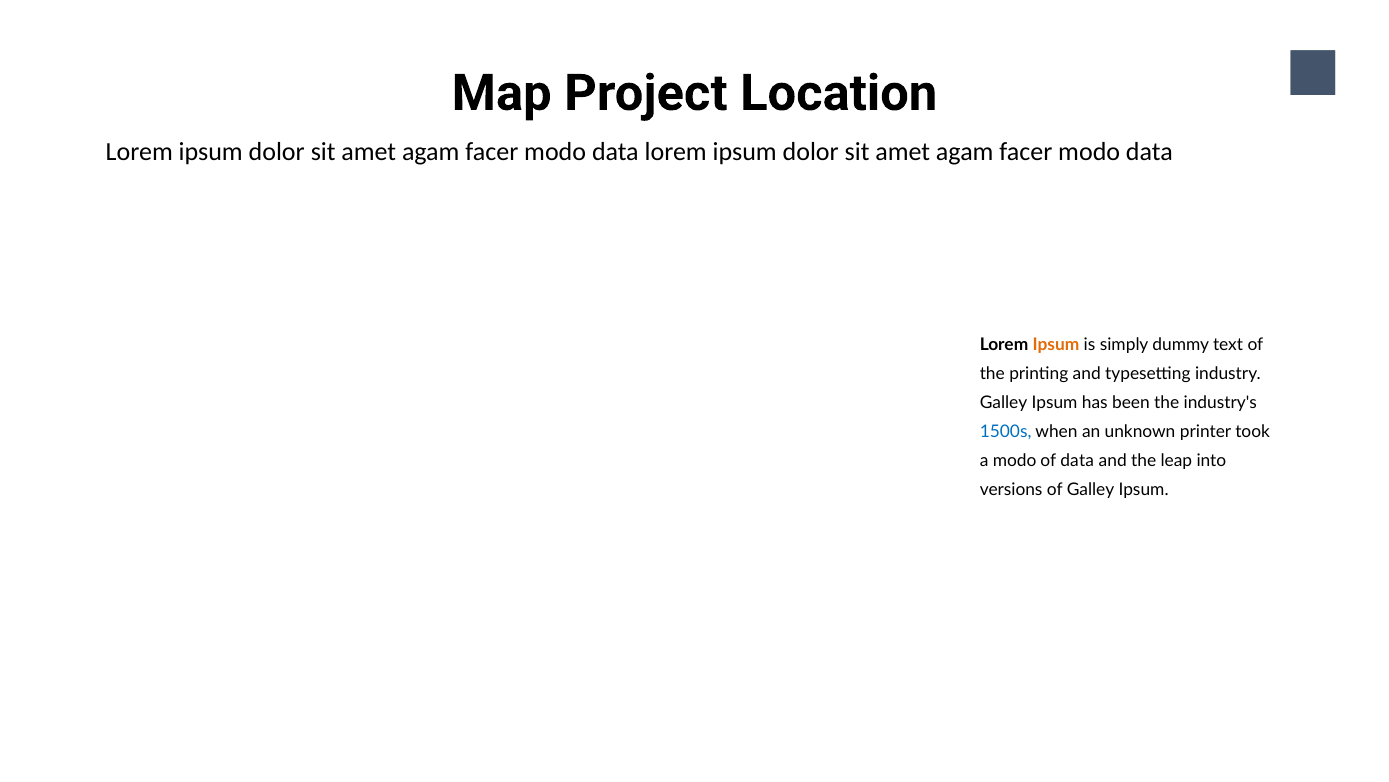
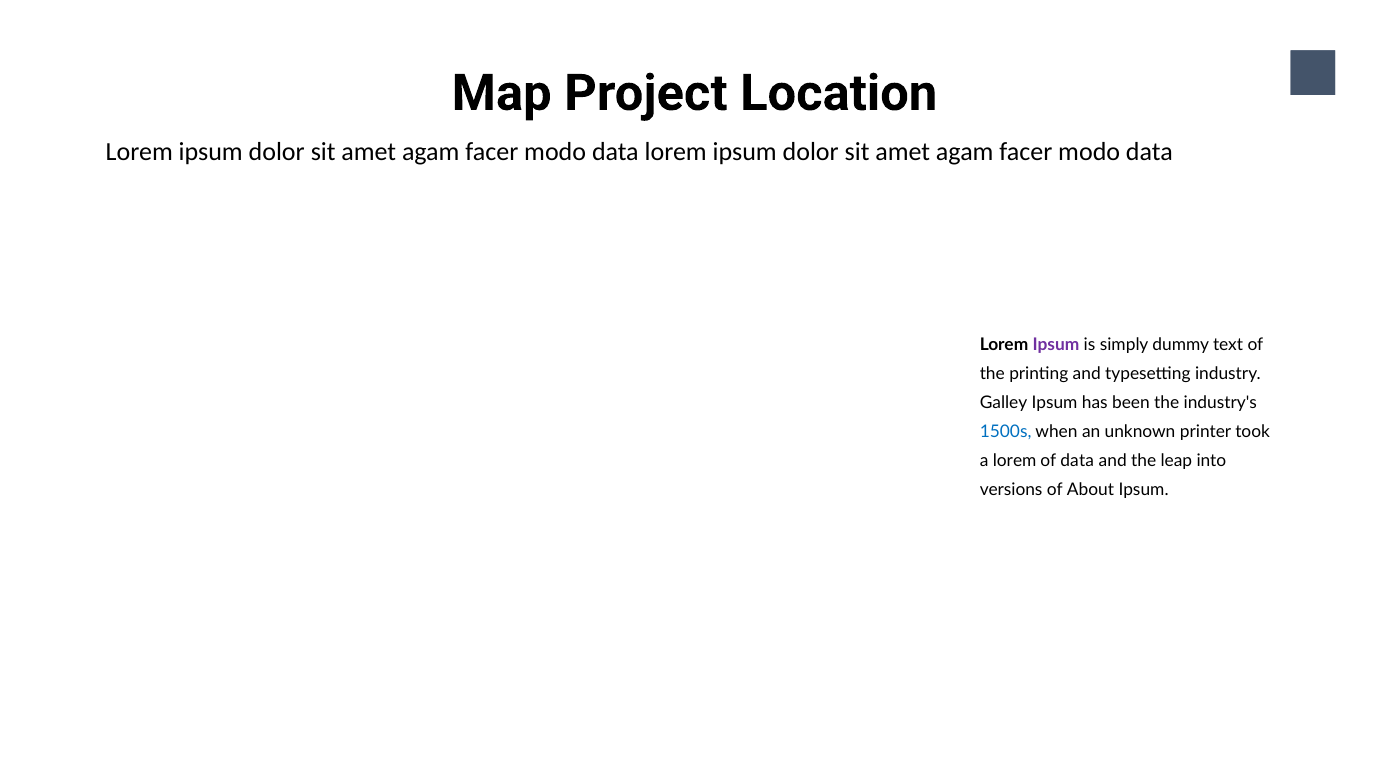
Ipsum colour: orange -> purple (1056, 344)
a modo: modo -> lorem (1015, 460)
of Galley: Galley -> About (1090, 489)
